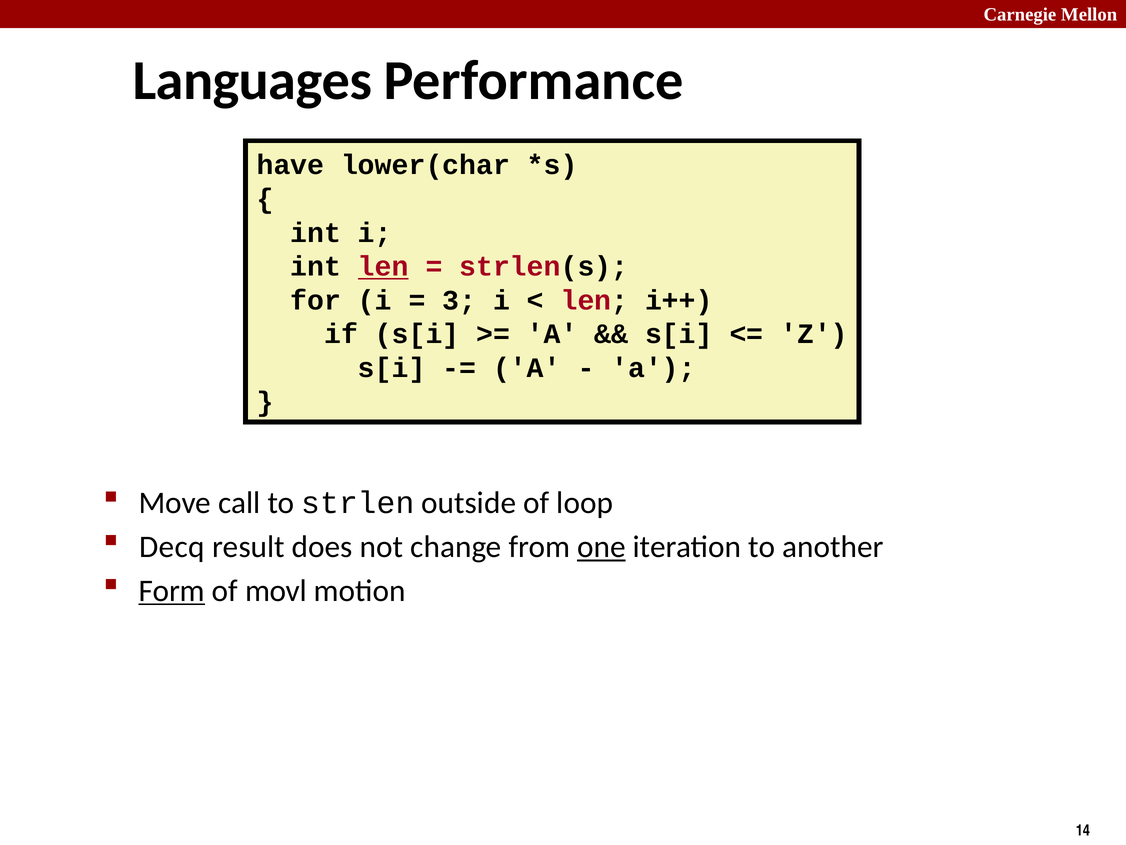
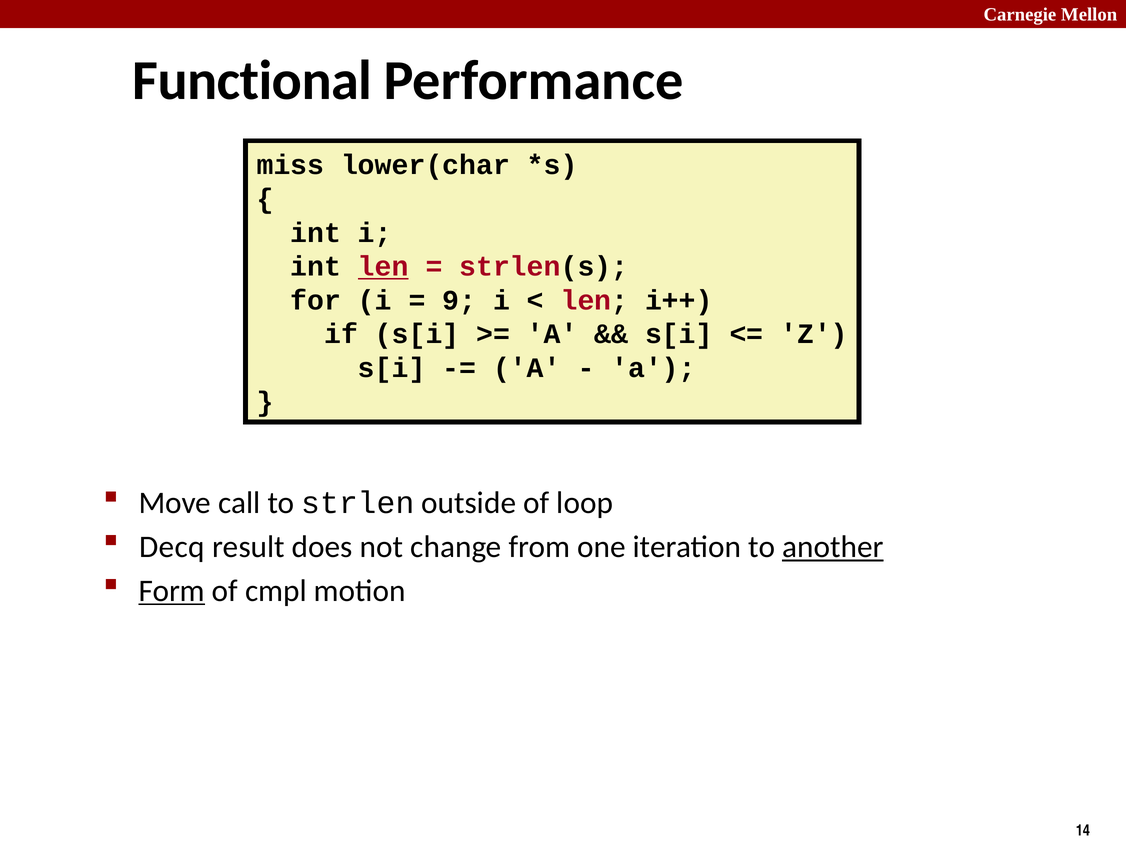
Languages: Languages -> Functional (252, 80)
have: have -> miss (290, 165)
3: 3 -> 9 (459, 300)
one underline: present -> none (601, 547)
another underline: none -> present (833, 547)
movl: movl -> cmpl (276, 590)
